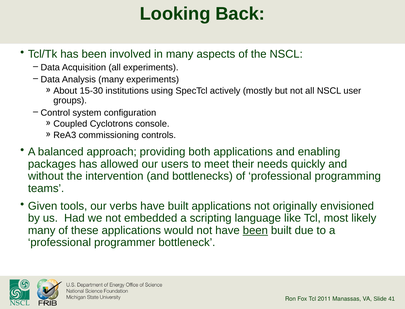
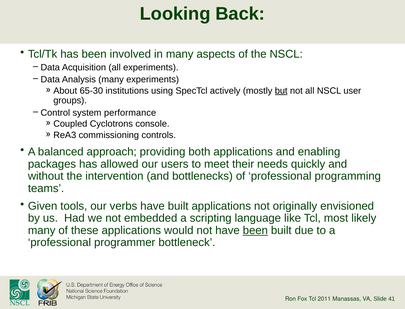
15-30: 15-30 -> 65-30 (91, 91)
but underline: none -> present (281, 91)
configuration: configuration -> performance (130, 113)
